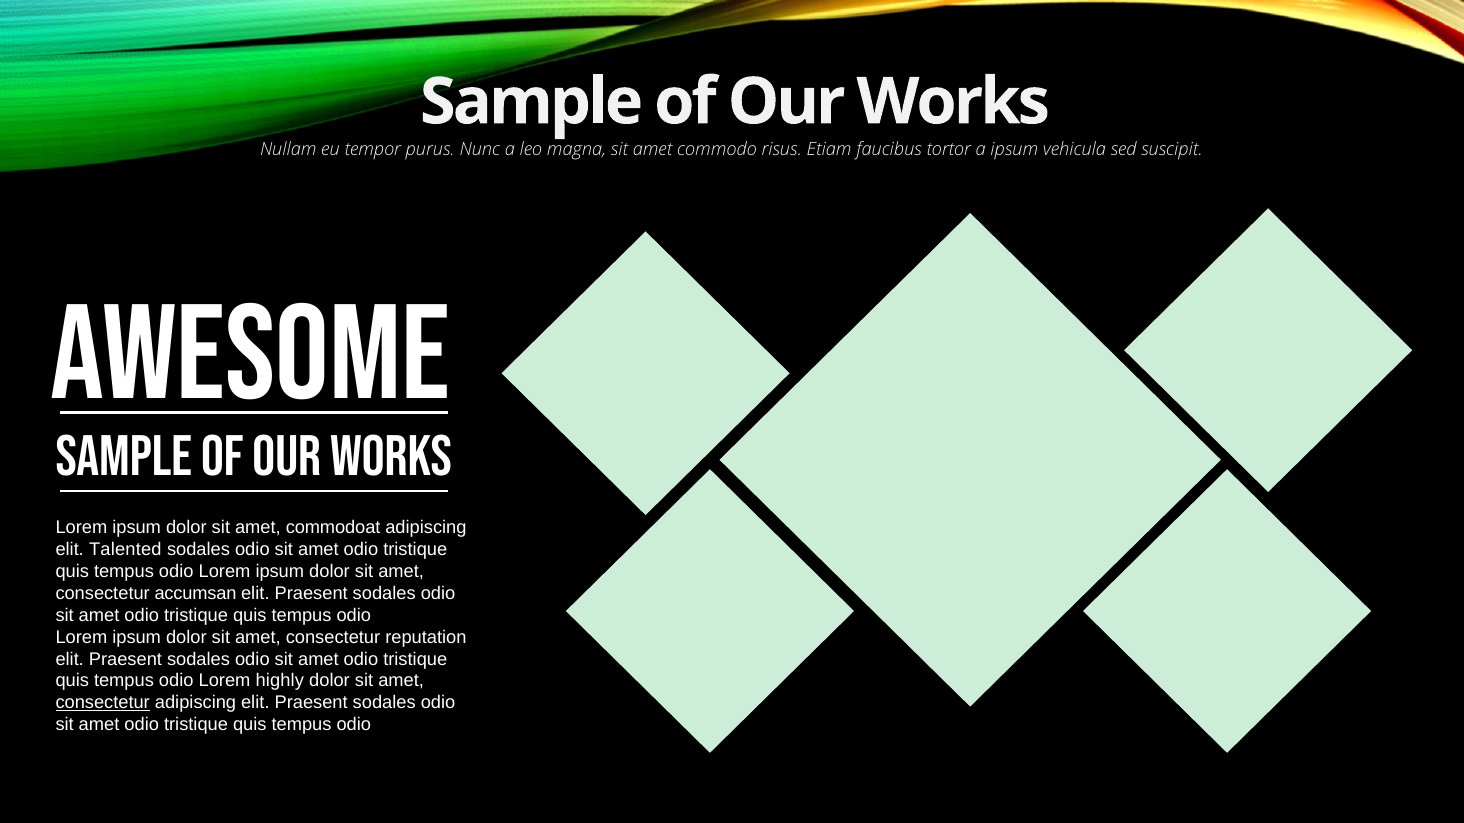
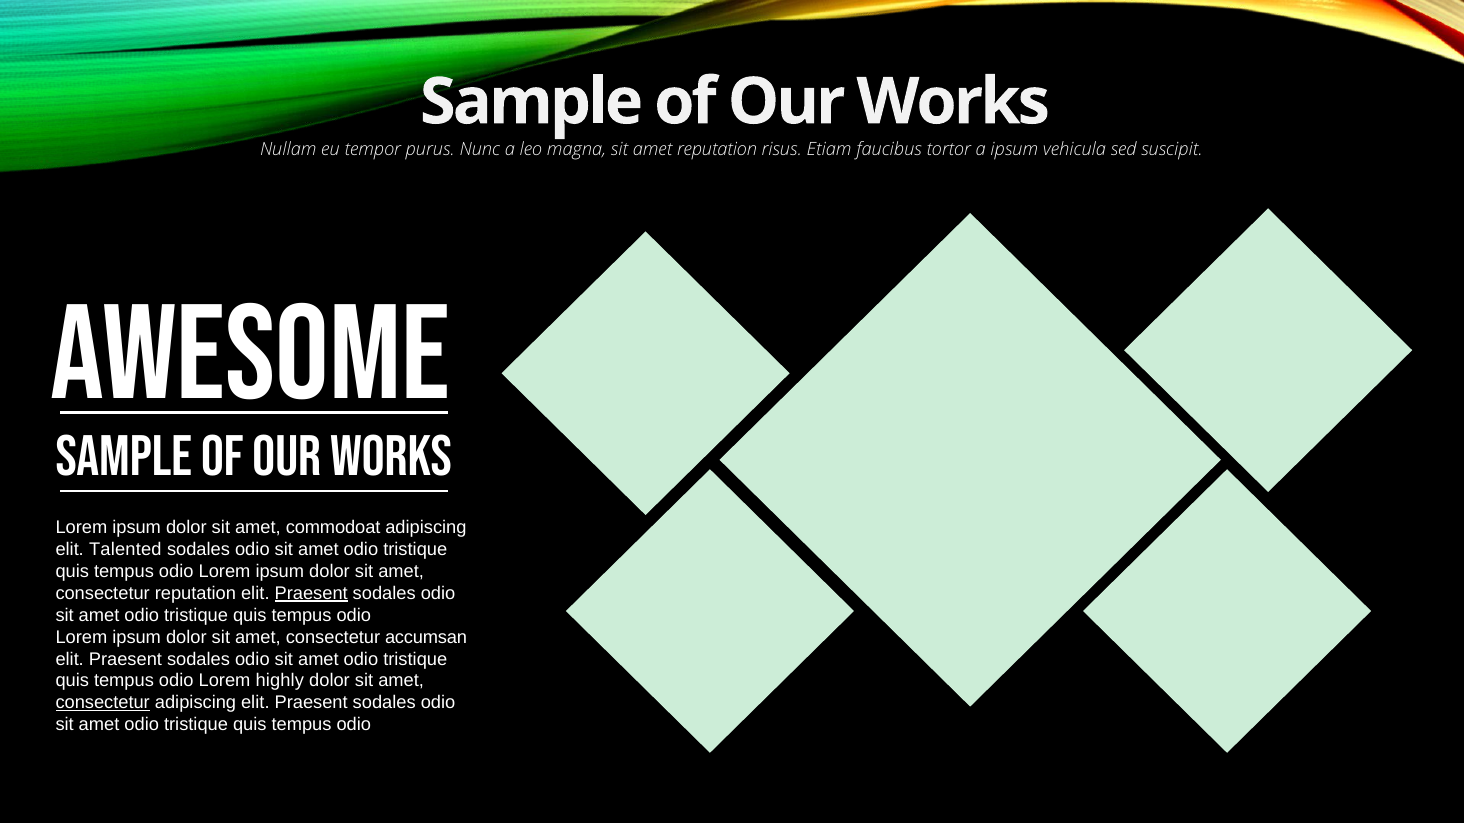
amet commodo: commodo -> reputation (717, 150)
consectetur accumsan: accumsan -> reputation (195, 593)
Praesent underline: none -> present (311, 593)
reputation: reputation -> accumsan (426, 637)
